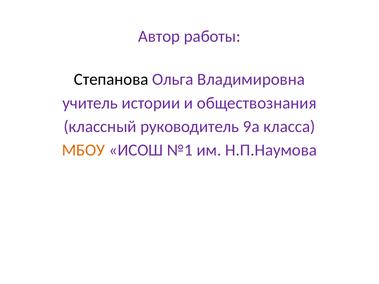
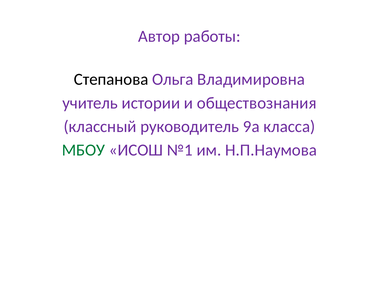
МБОУ colour: orange -> green (83, 150)
